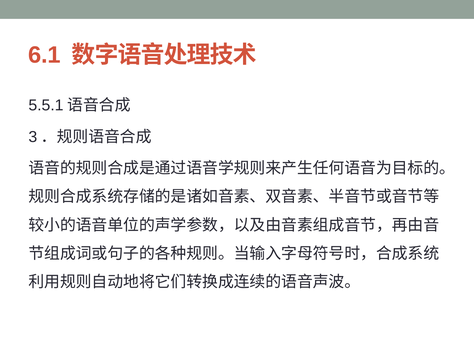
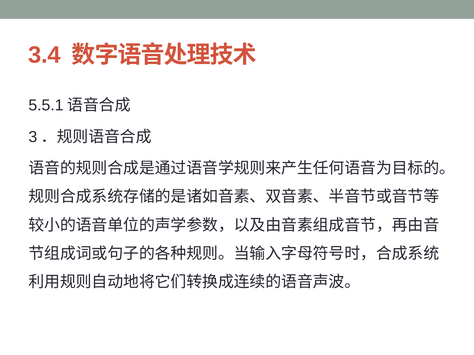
6.1: 6.1 -> 3.4 (44, 55)
